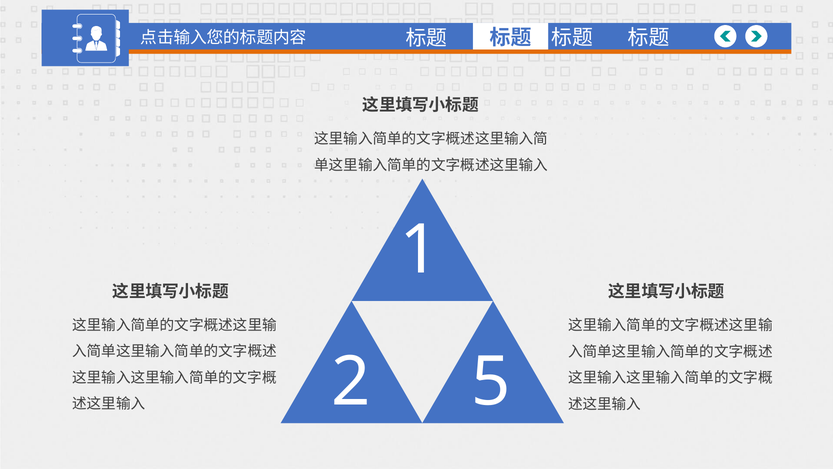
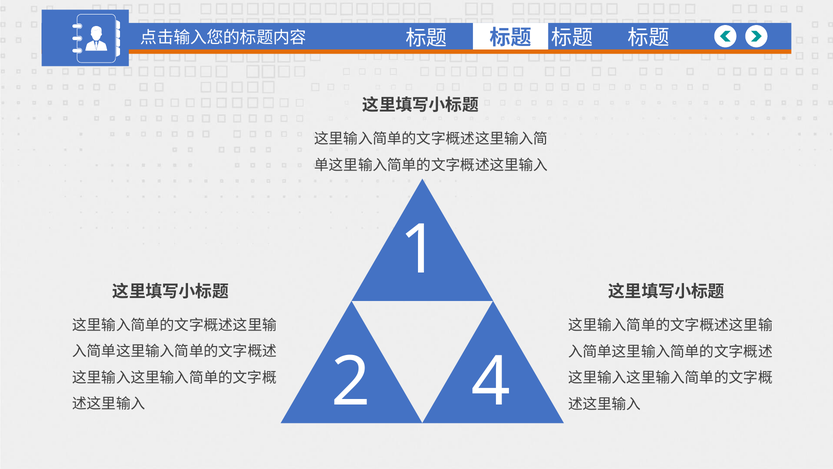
5: 5 -> 4 (491, 382)
